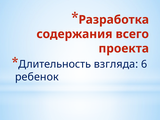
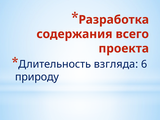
ребенок: ребенок -> природу (37, 77)
